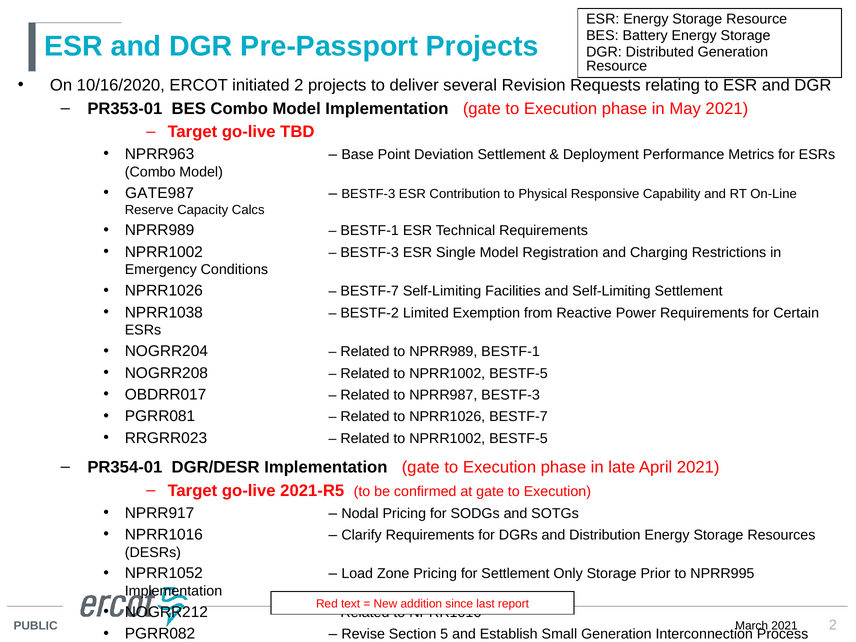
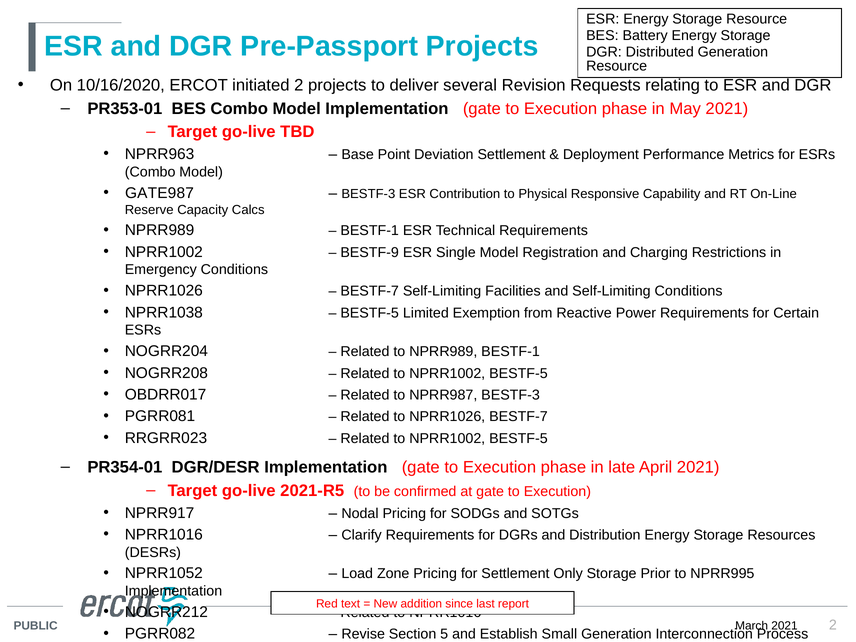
BESTF-3: BESTF-3 -> BESTF-9 (370, 252)
Self-Limiting Settlement: Settlement -> Conditions (689, 291)
BESTF-2: BESTF-2 -> BESTF-5 (370, 313)
